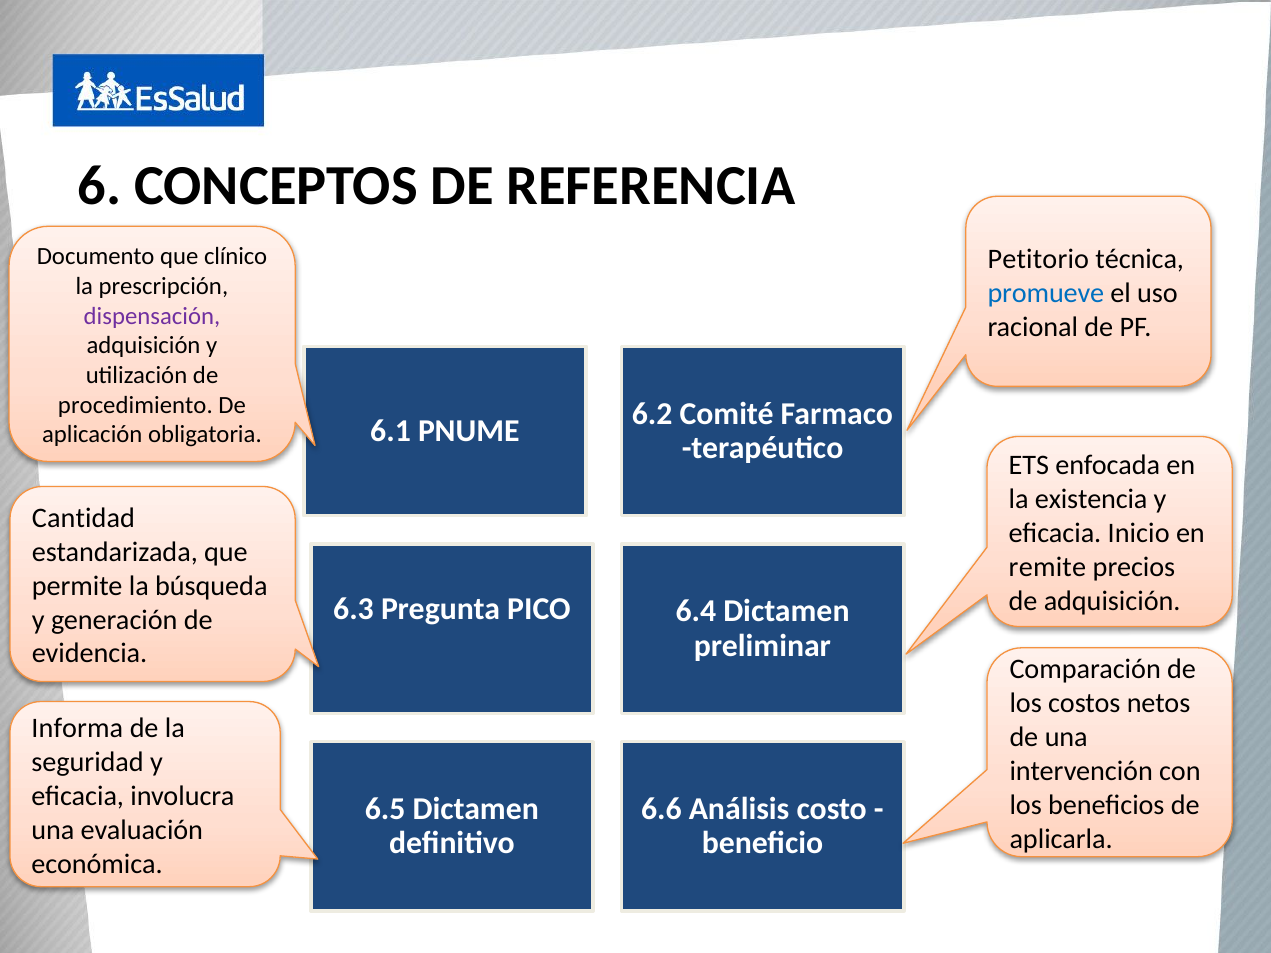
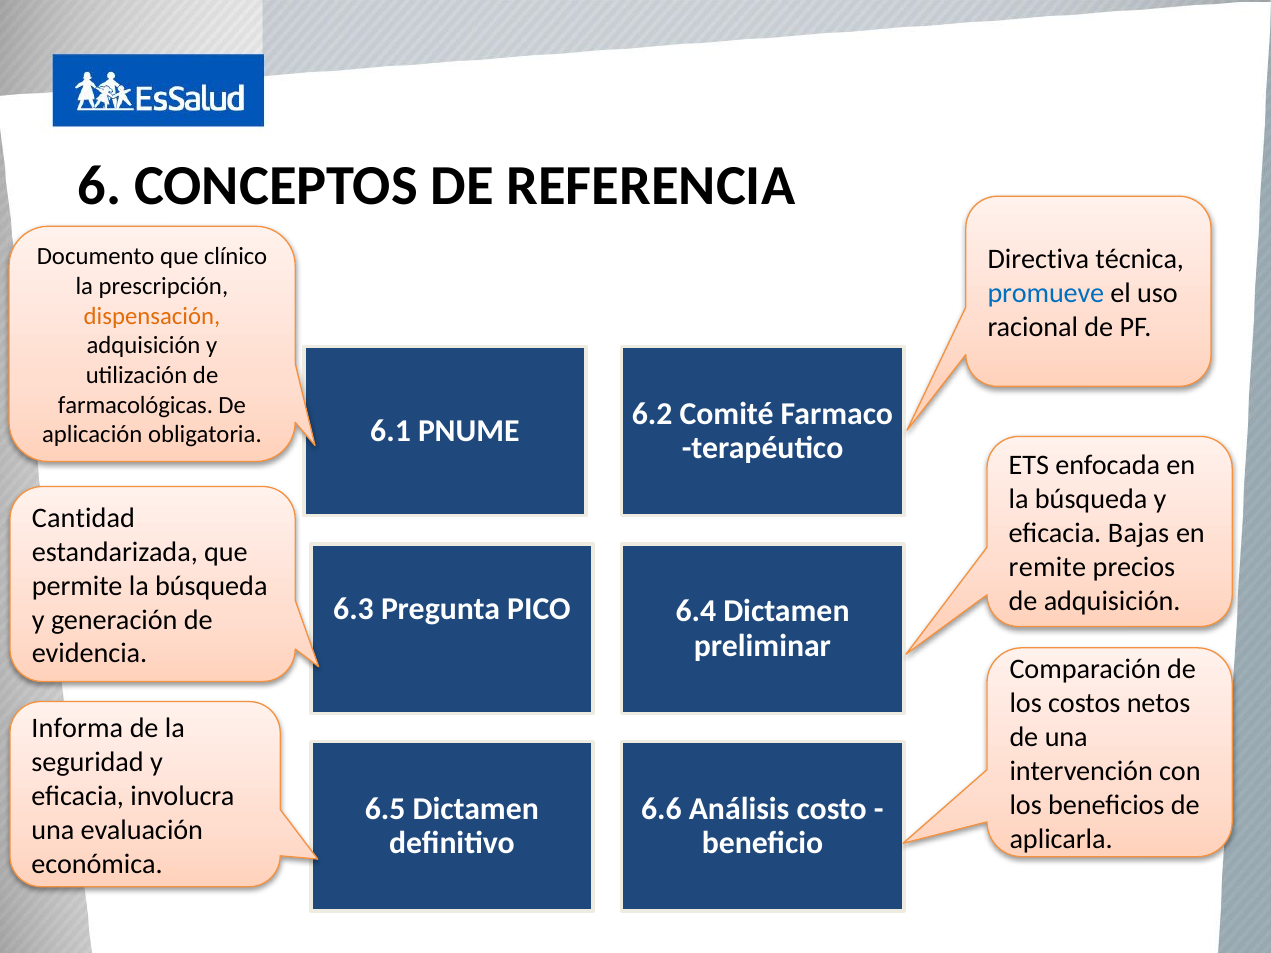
Petitorio: Petitorio -> Directiva (1038, 259)
dispensación colour: purple -> orange (152, 316)
procedimiento: procedimiento -> farmacológicas (135, 405)
existencia: existencia -> búsqueda (1091, 500)
Inicio: Inicio -> Bajas (1139, 534)
